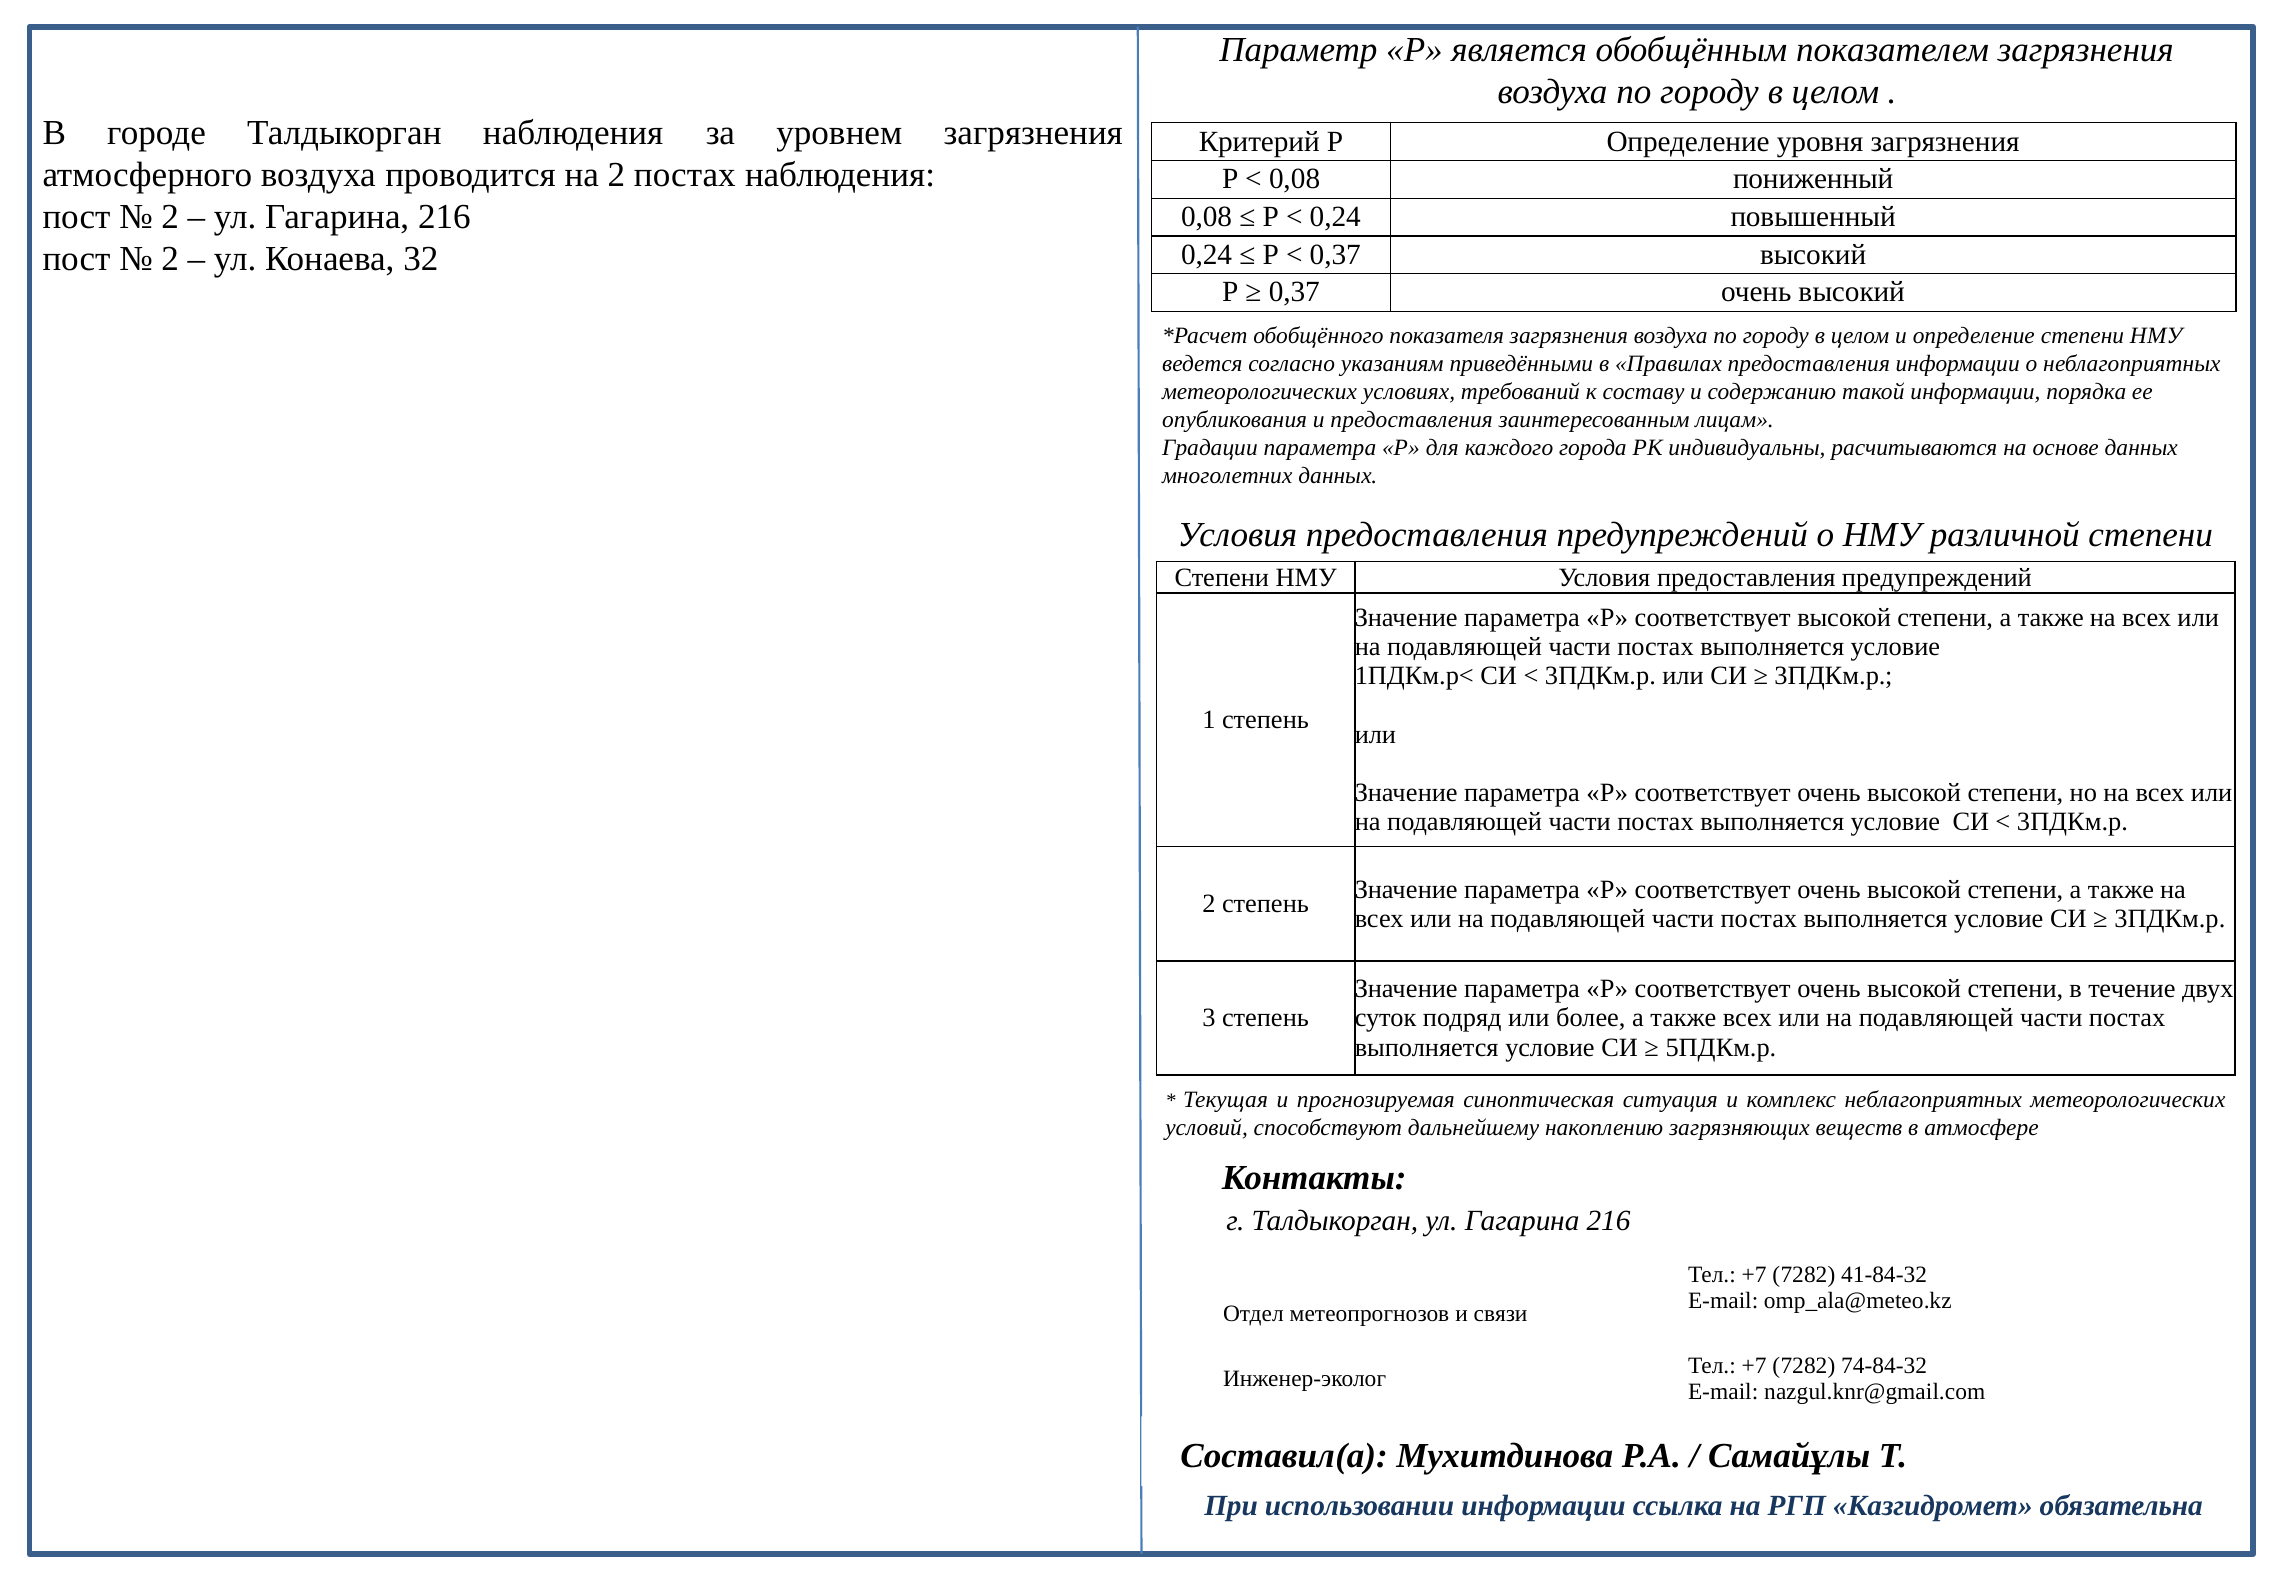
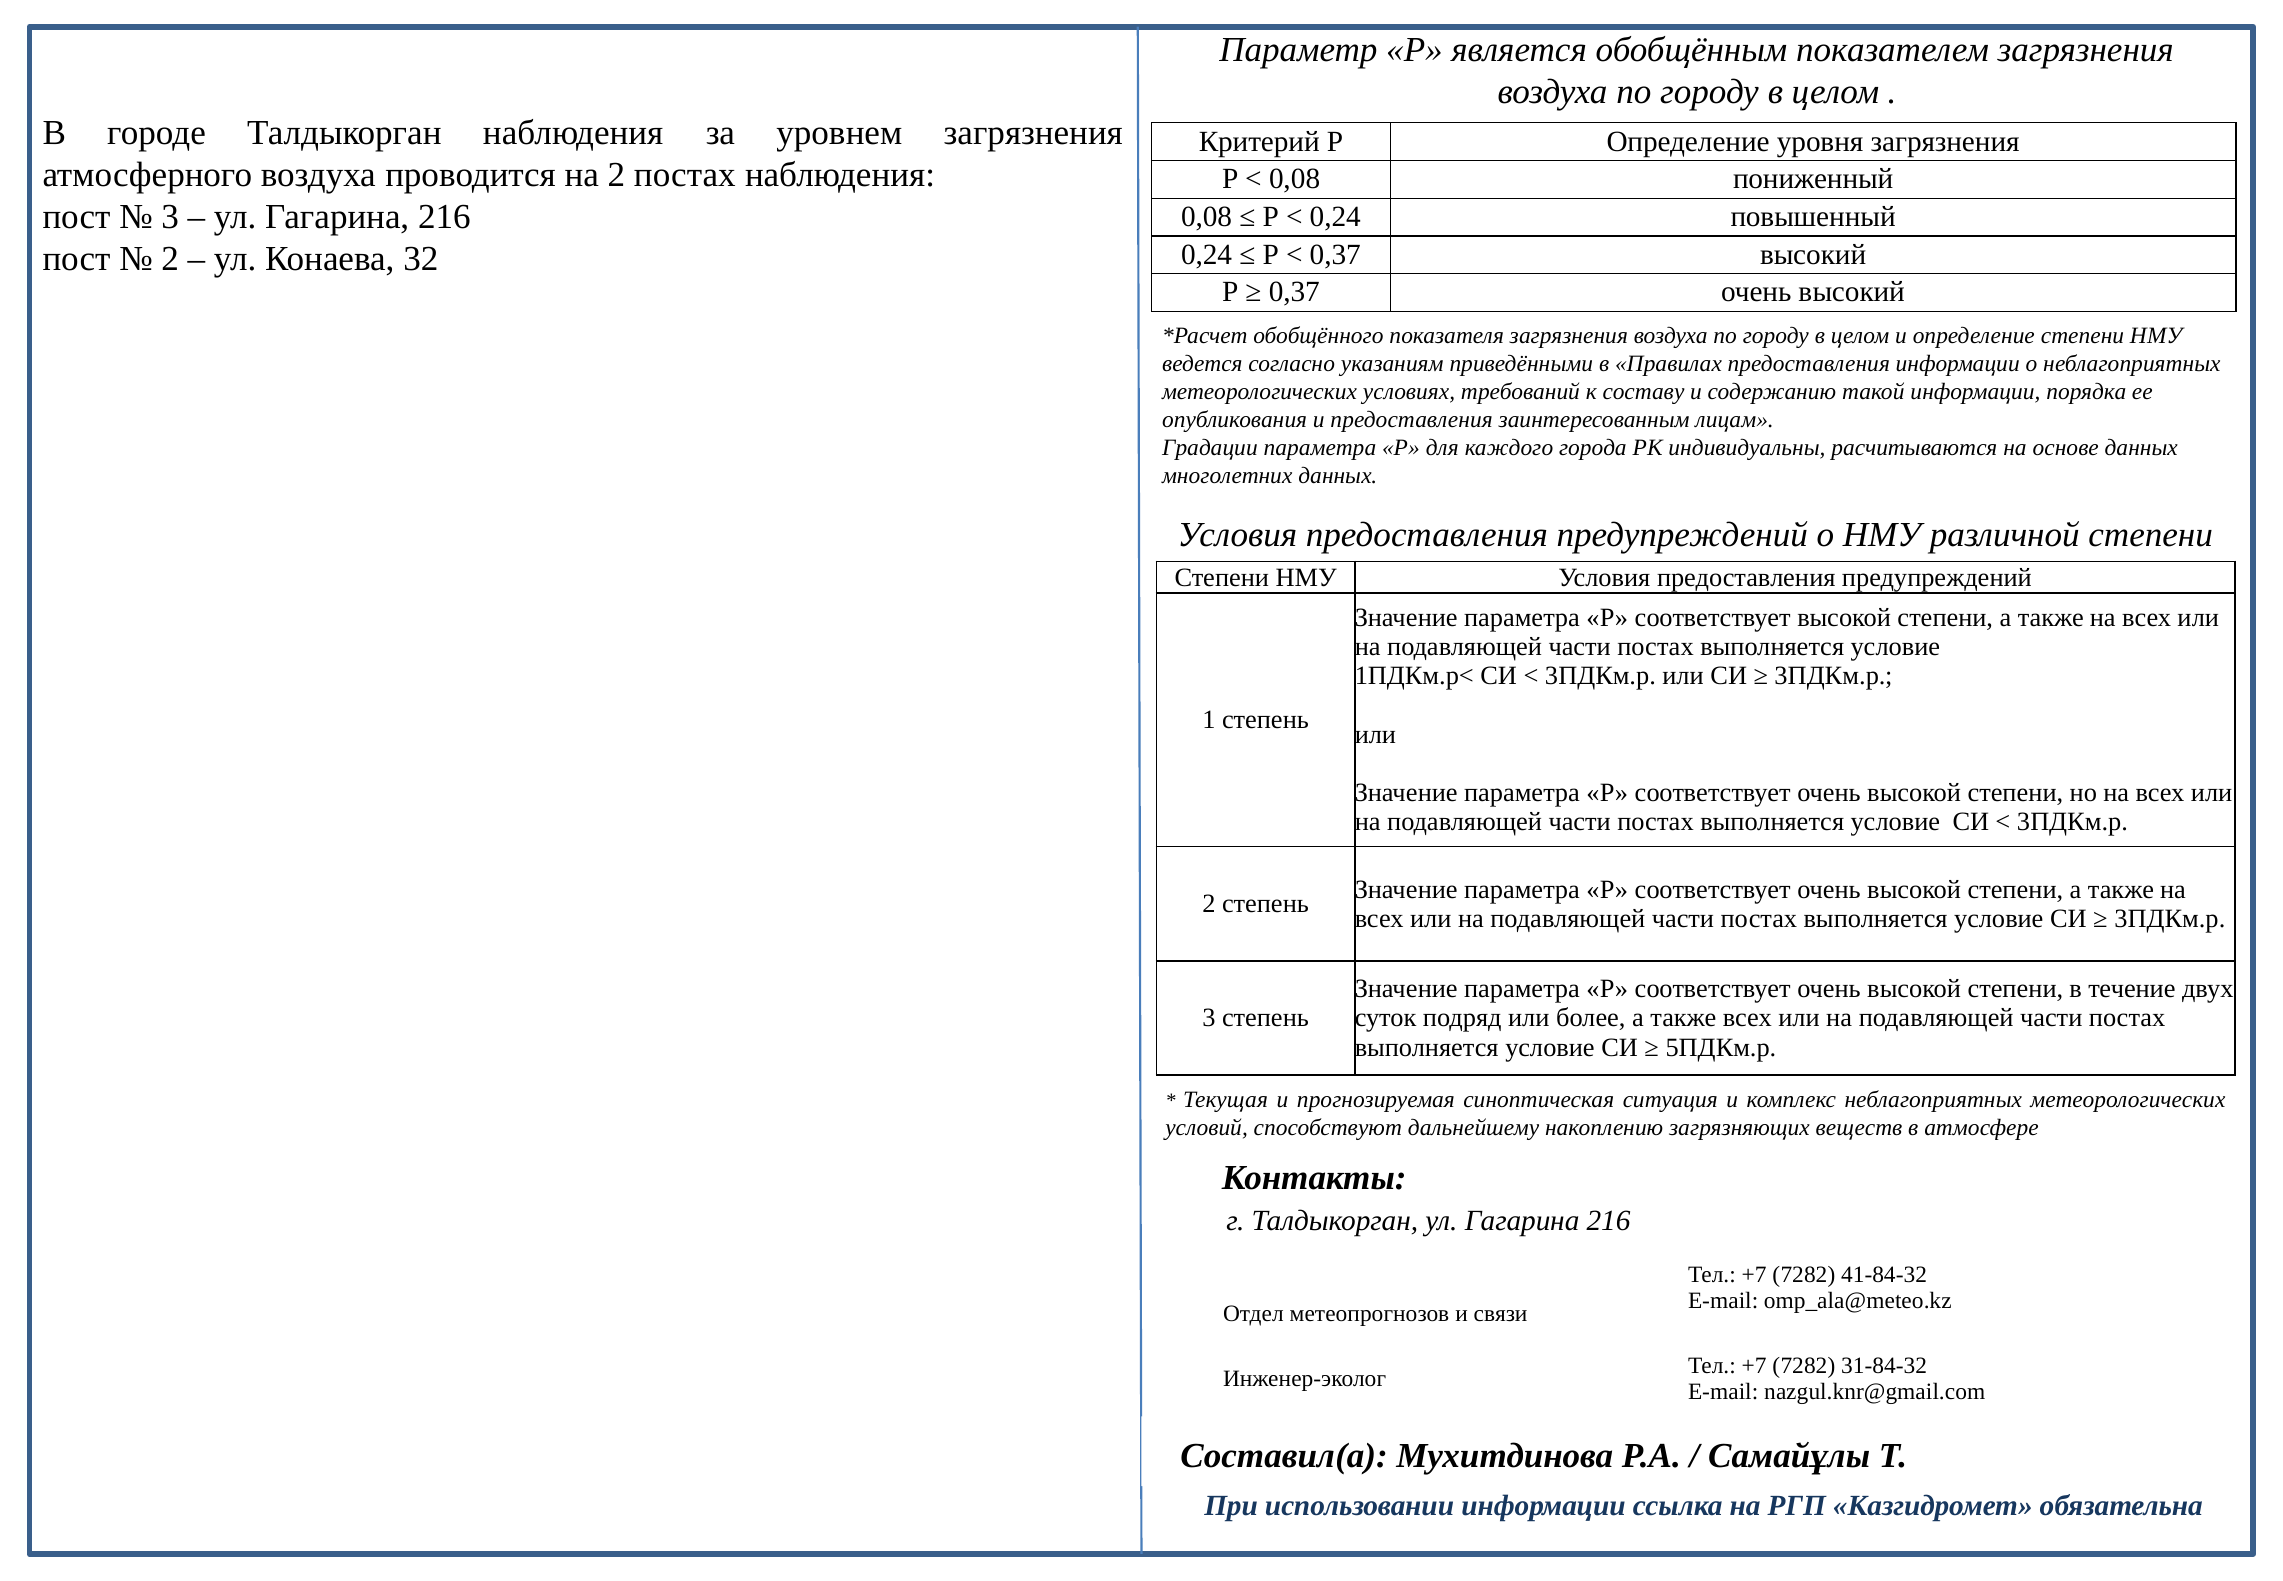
2: 2 -> 3 (170, 217)
74-84-32: 74-84-32 -> 31-84-32 (1884, 1365)
